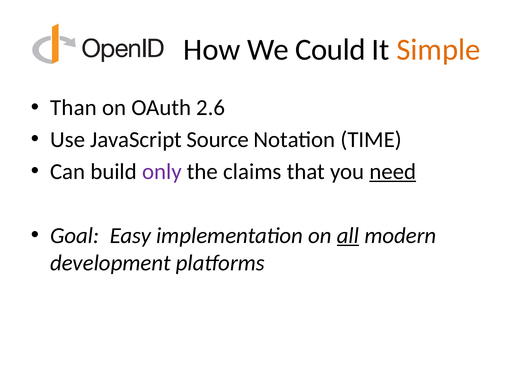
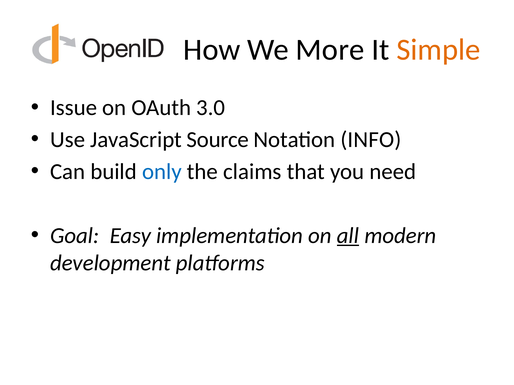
Could: Could -> More (330, 50)
Than: Than -> Issue (74, 108)
2.6: 2.6 -> 3.0 (211, 108)
TIME: TIME -> INFO (371, 140)
only colour: purple -> blue (162, 172)
need underline: present -> none (393, 172)
